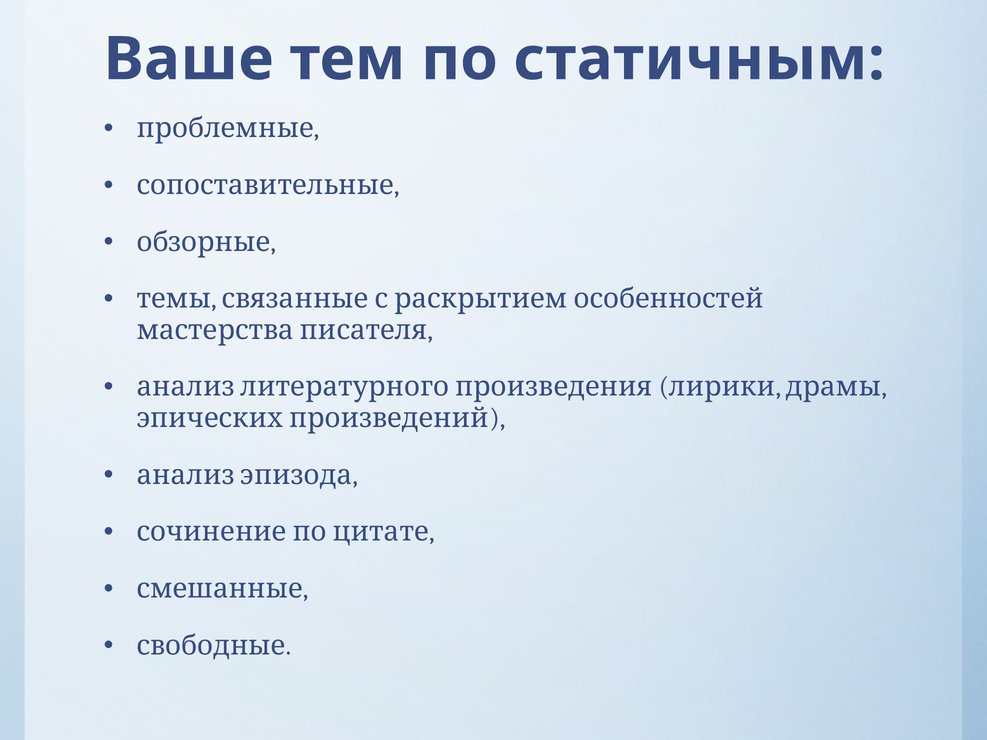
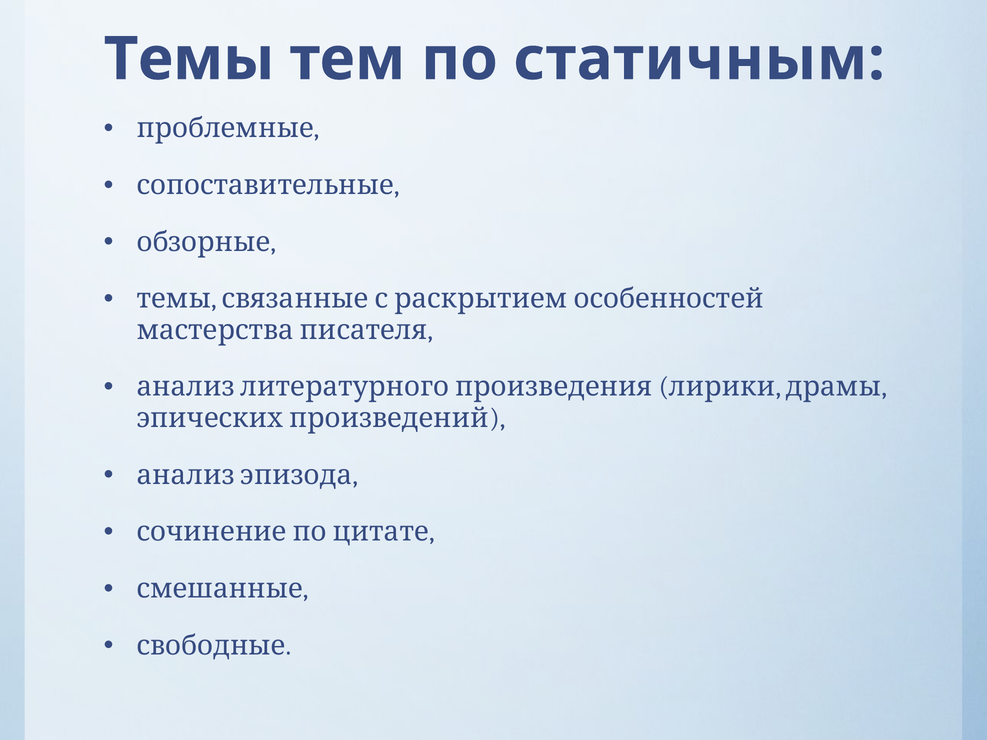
Ваше: Ваше -> Темы (189, 59)
